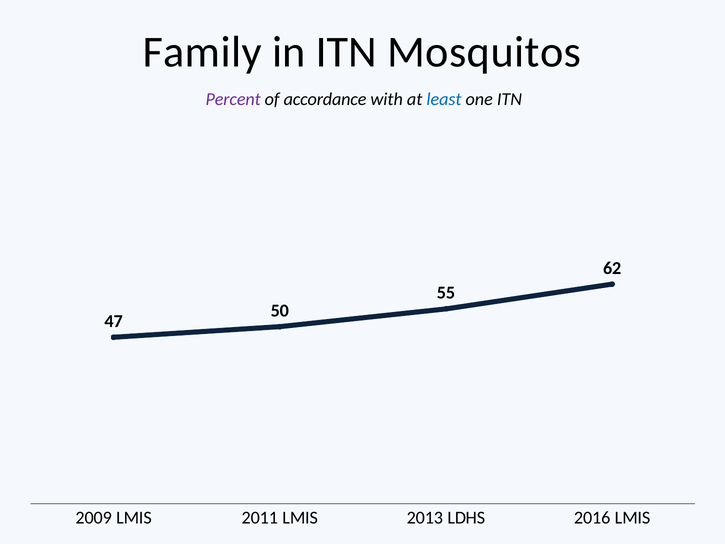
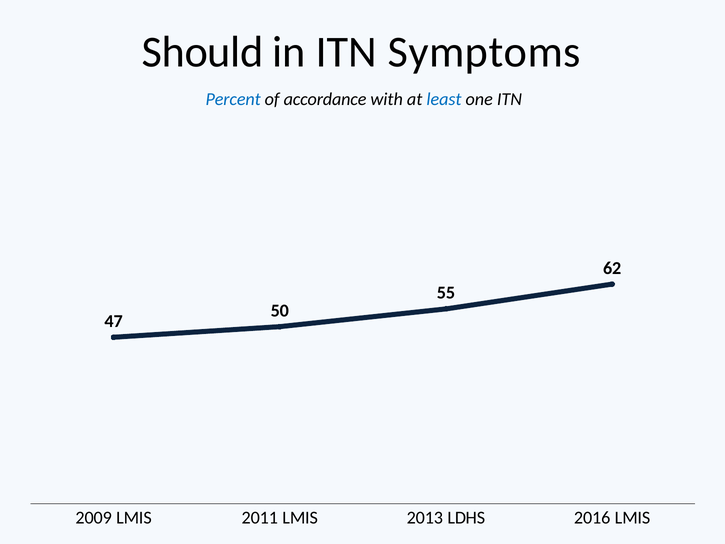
Family: Family -> Should (203, 52)
Mosquitos: Mosquitos -> Symptoms (484, 52)
Percent colour: purple -> blue (233, 99)
